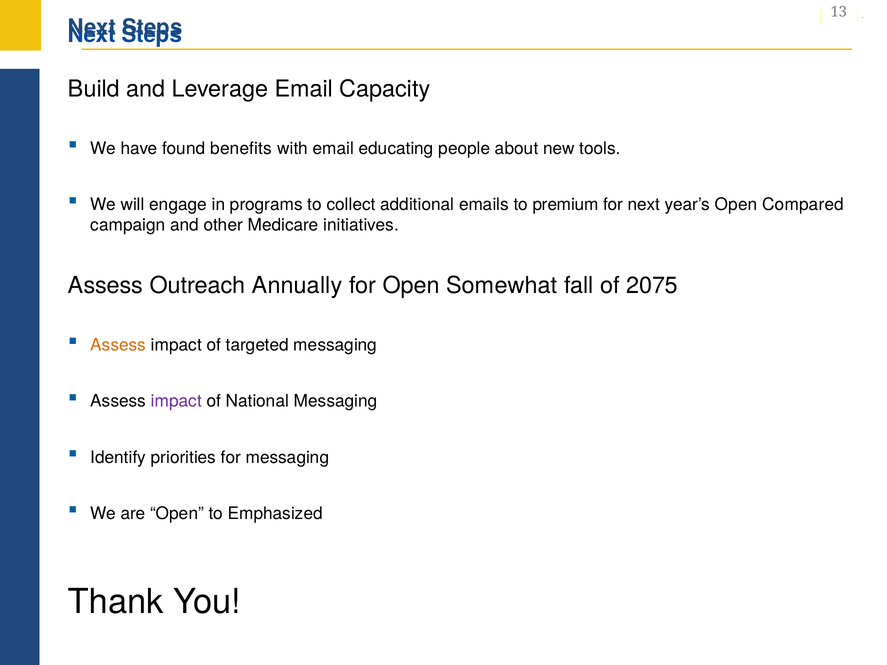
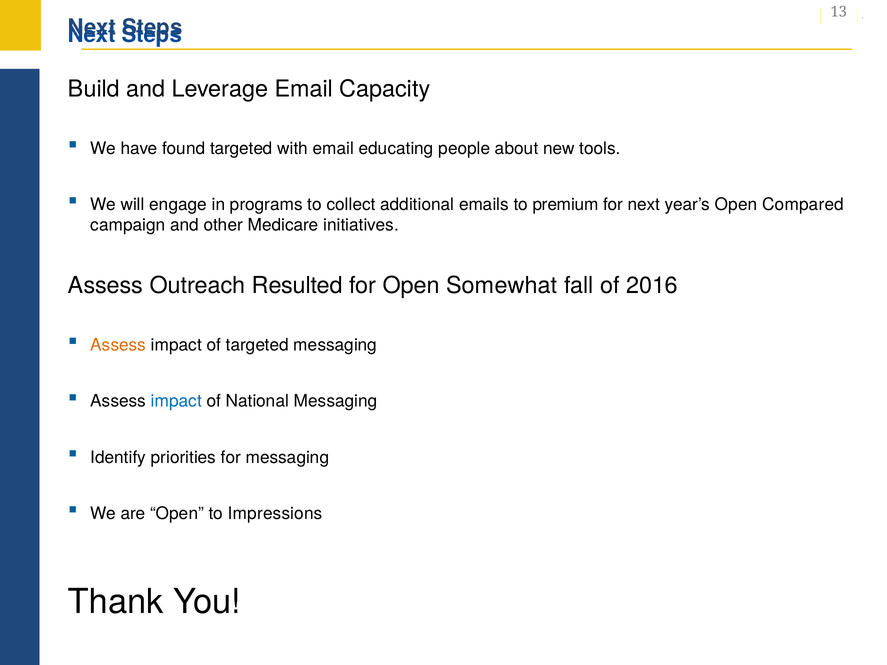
found benefits: benefits -> targeted (241, 148)
Annually: Annually -> Resulted (297, 286)
2075: 2075 -> 2016 (652, 286)
impact colour: purple -> blue (176, 401)
Emphasized: Emphasized -> Impressions (275, 514)
